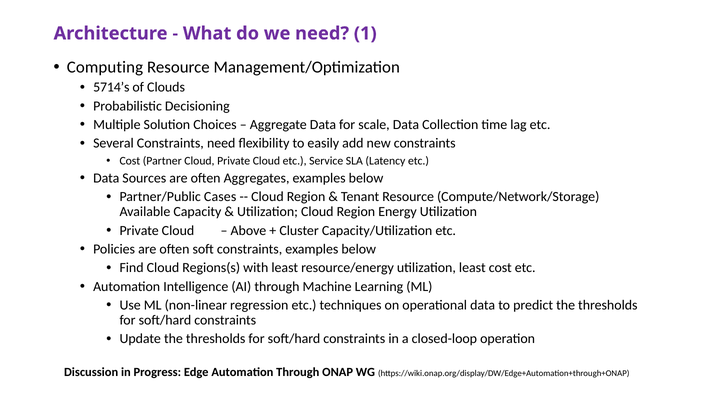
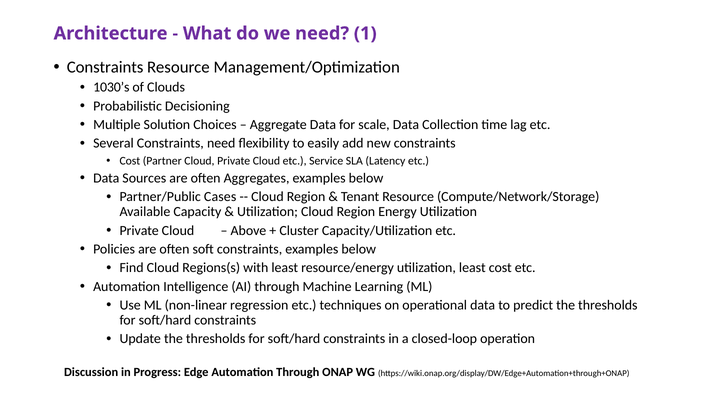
Computing: Computing -> Constraints (105, 67)
5714’s: 5714’s -> 1030’s (111, 87)
